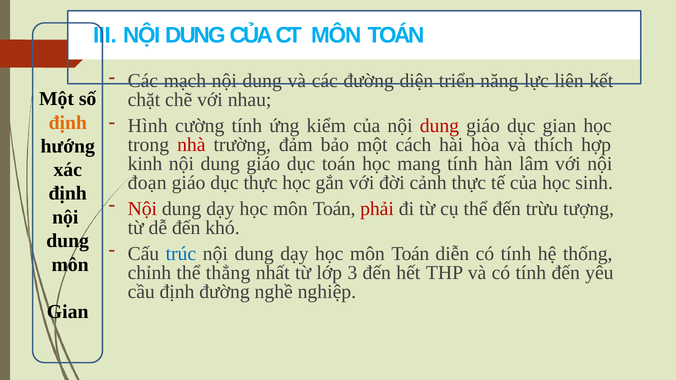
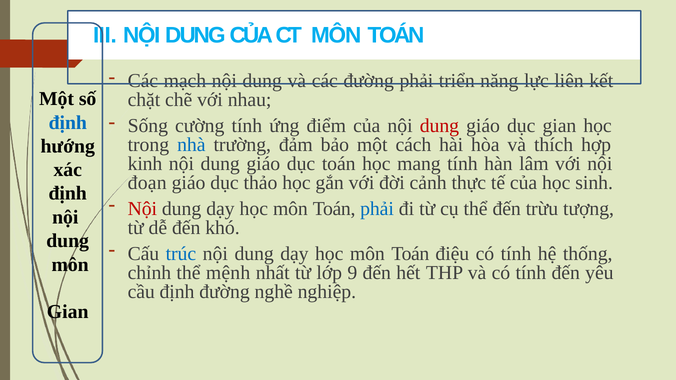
đường diện: diện -> phải (416, 81)
định colour: orange -> blue (68, 123)
Hình: Hình -> Sống (148, 126)
kiểm: kiểm -> điểm (326, 126)
nhà colour: red -> blue (191, 145)
dục thực: thực -> thảo (261, 183)
phải colour: red -> blue (377, 209)
diễn: diễn -> điệu (452, 254)
thẳng: thẳng -> mệnh (228, 273)
3: 3 -> 9 (352, 273)
